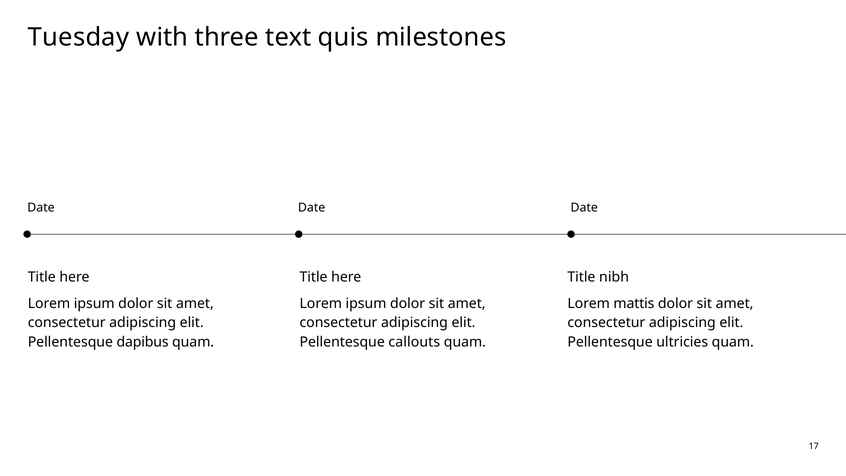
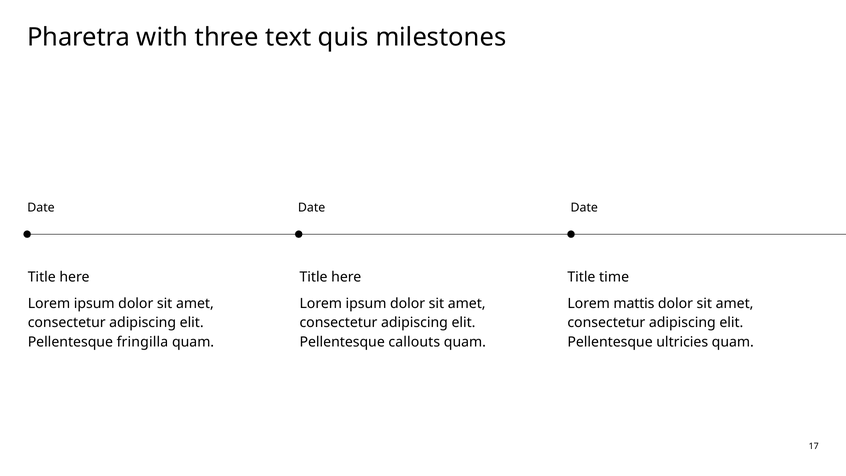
Tuesday: Tuesday -> Pharetra (79, 38)
nibh: nibh -> time (614, 277)
dapibus: dapibus -> fringilla (142, 342)
